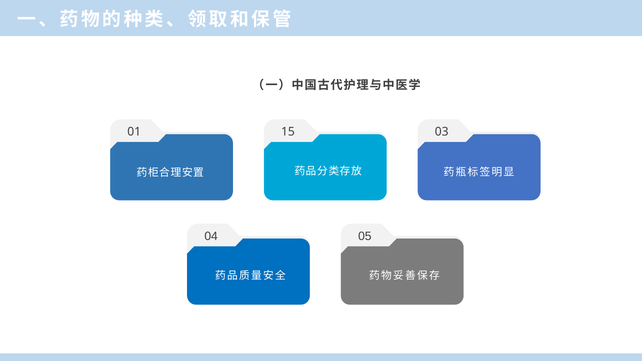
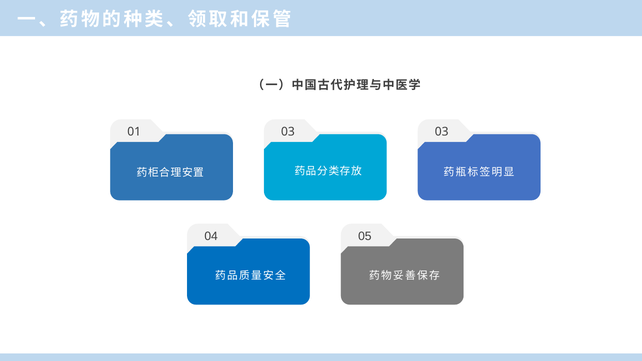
01 15: 15 -> 03 (288, 132)
